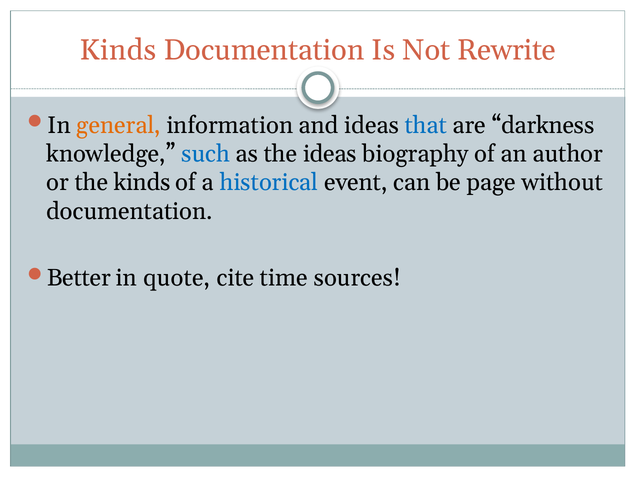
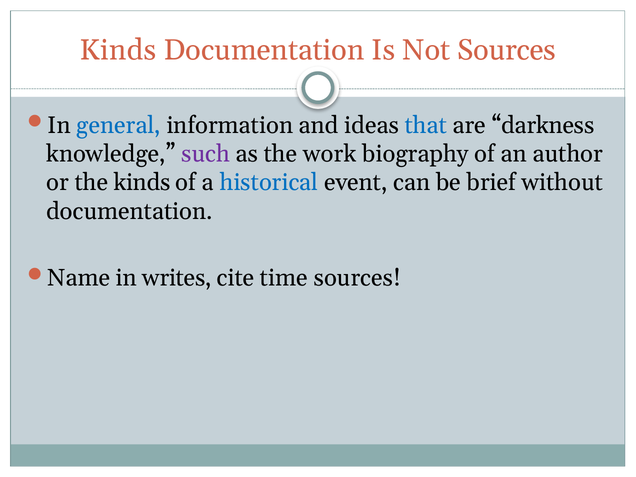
Not Rewrite: Rewrite -> Sources (507, 50)
general colour: orange -> blue (119, 125)
such colour: blue -> purple (206, 154)
the ideas: ideas -> work (330, 154)
page: page -> brief (491, 183)
Better: Better -> Name (79, 278)
quote: quote -> writes (177, 278)
